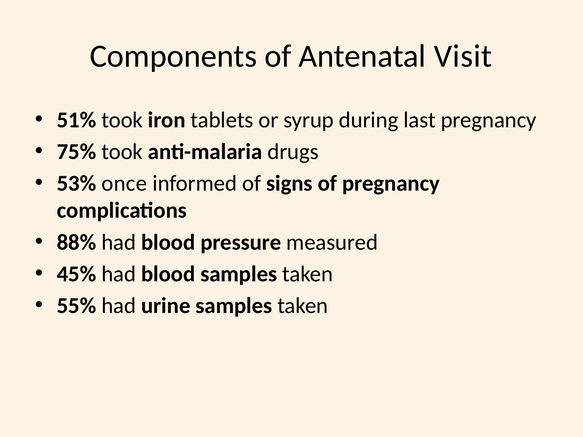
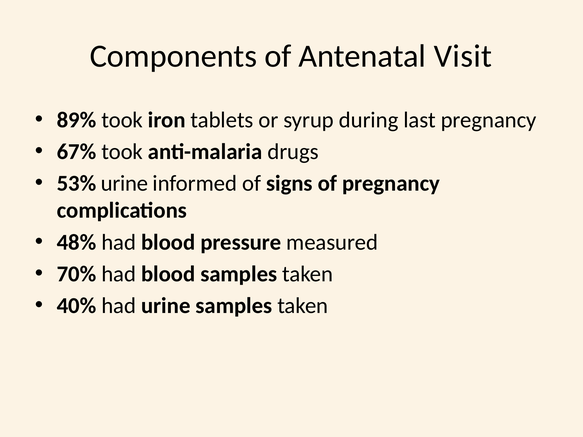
51%: 51% -> 89% (77, 120)
75%: 75% -> 67% (77, 152)
53% once: once -> urine (125, 183)
88%: 88% -> 48% (77, 242)
45%: 45% -> 70% (77, 274)
55%: 55% -> 40% (77, 306)
